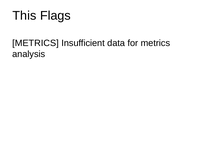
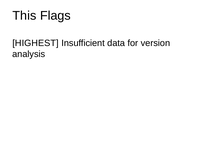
METRICS: METRICS -> HIGHEST (35, 43)
for metrics: metrics -> version (155, 43)
